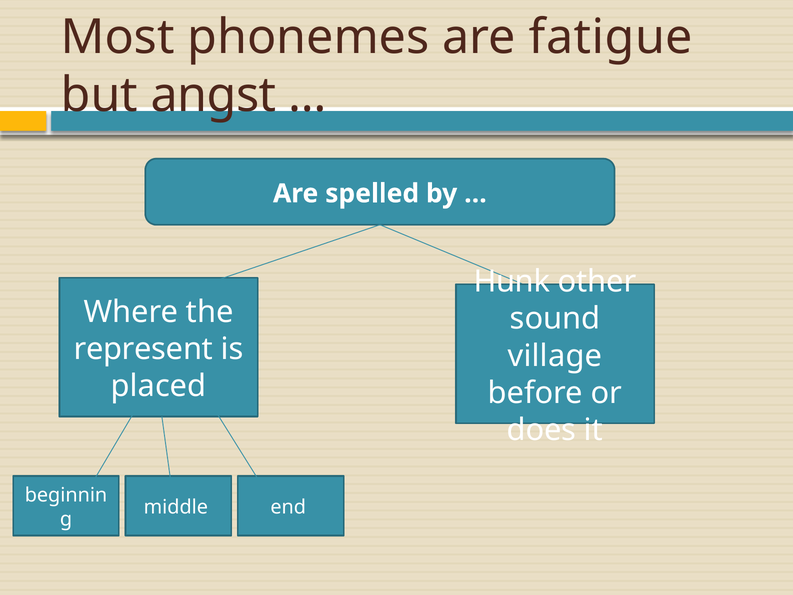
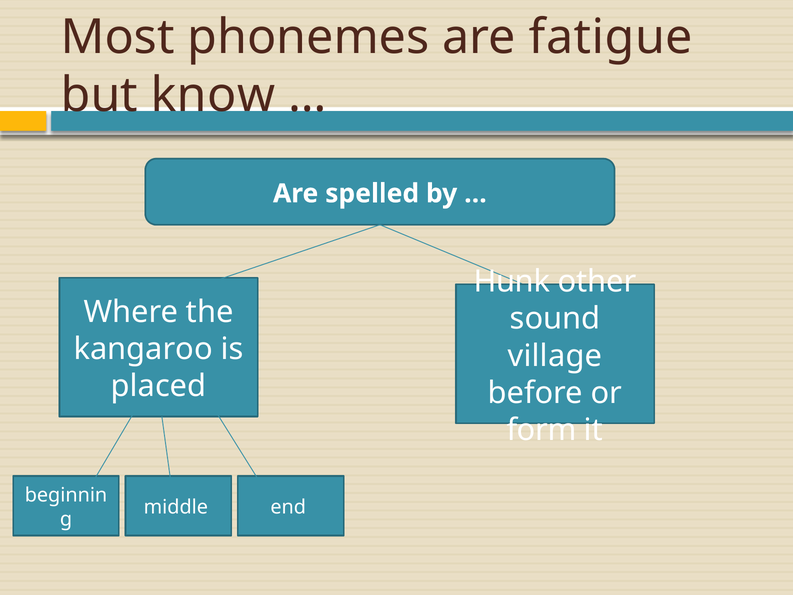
angst: angst -> know (213, 95)
represent: represent -> kangaroo (143, 349)
does: does -> form (542, 430)
